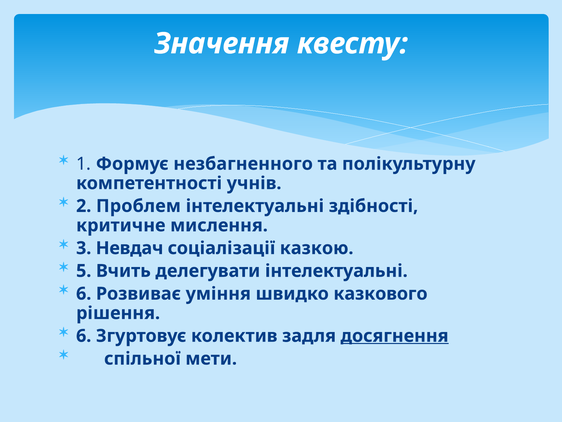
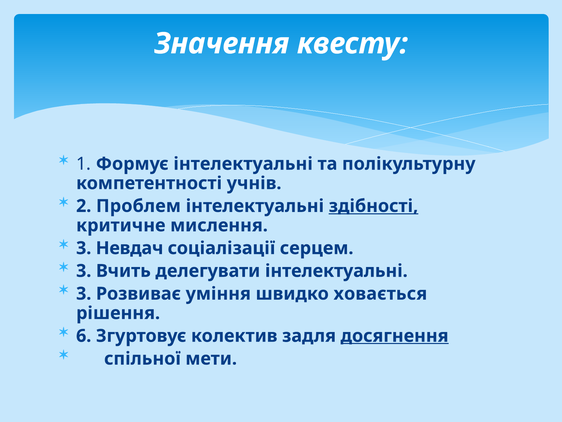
Формує незбагненного: незбагненного -> інтелектуальні (243, 164)
здібності underline: none -> present (373, 206)
казкою: казкою -> серцем (317, 248)
5: 5 -> 3 (84, 271)
6: 6 -> 3 (84, 293)
казкового: казкового -> ховається (380, 293)
